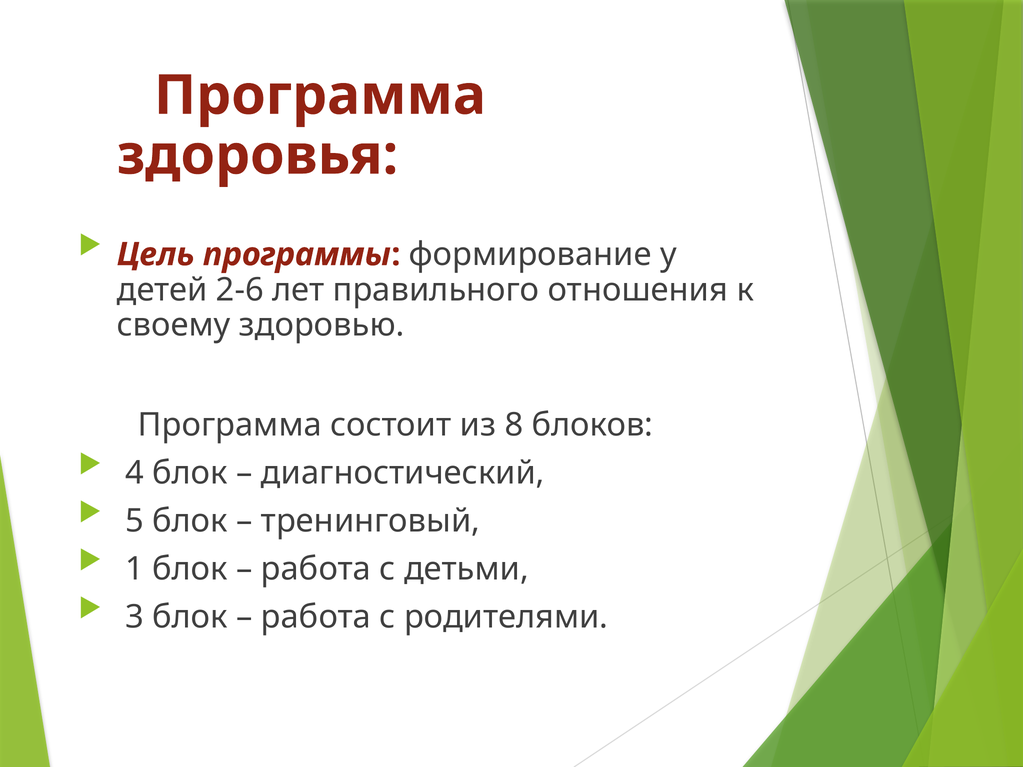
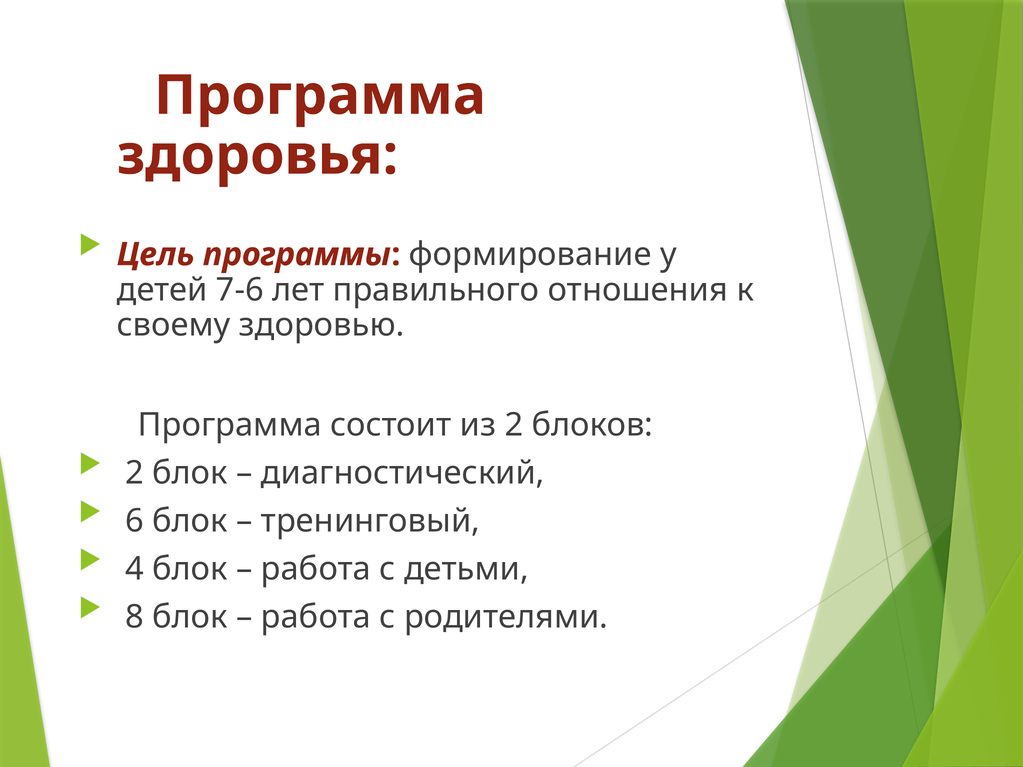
2-6: 2-6 -> 7-6 (240, 290)
из 8: 8 -> 2 (514, 425)
4: 4 -> 2 (134, 473)
5: 5 -> 6 (134, 521)
1: 1 -> 4 (134, 569)
3: 3 -> 8 (134, 617)
